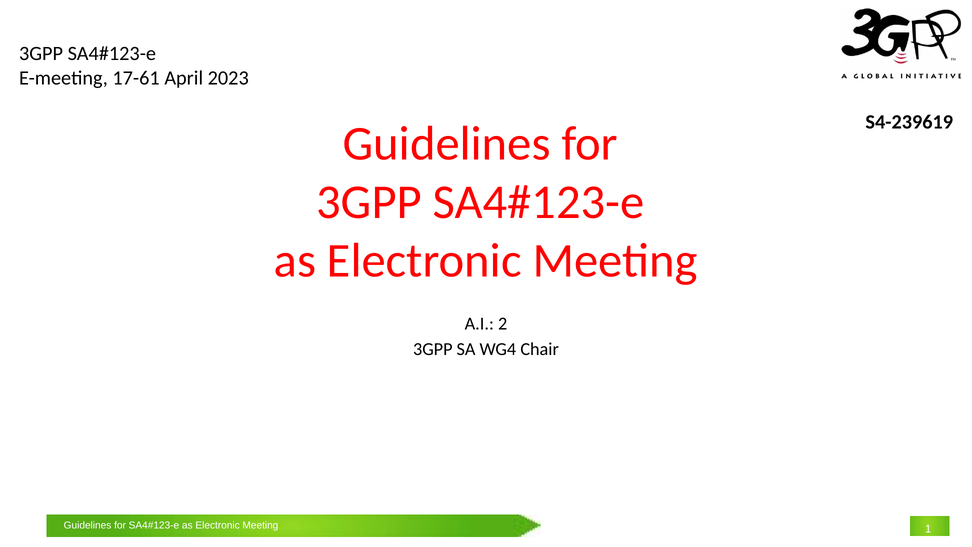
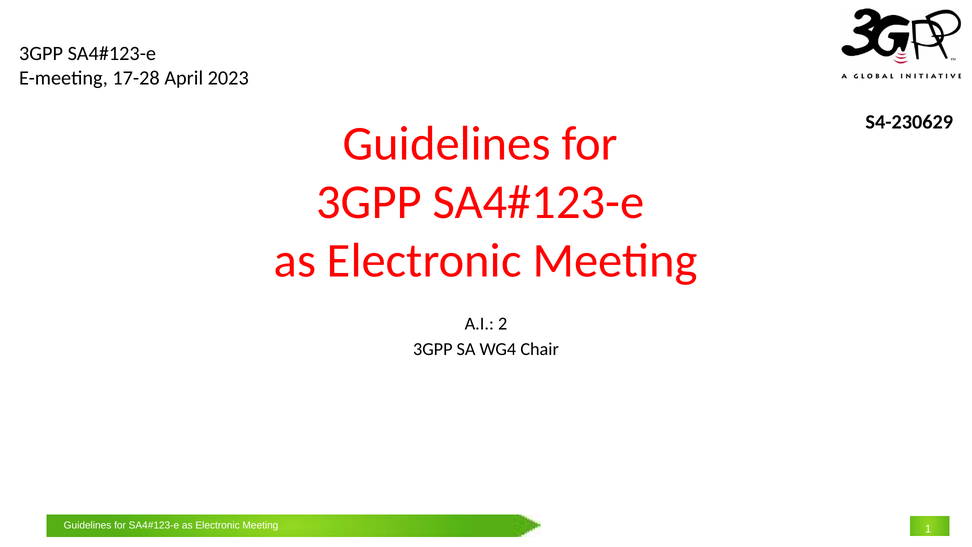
17-61: 17-61 -> 17-28 (136, 78)
S4-239619: S4-239619 -> S4-230629 (909, 122)
